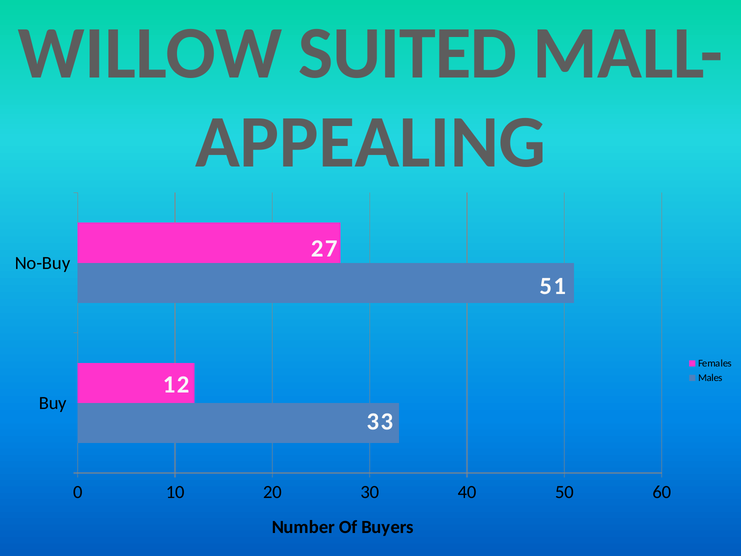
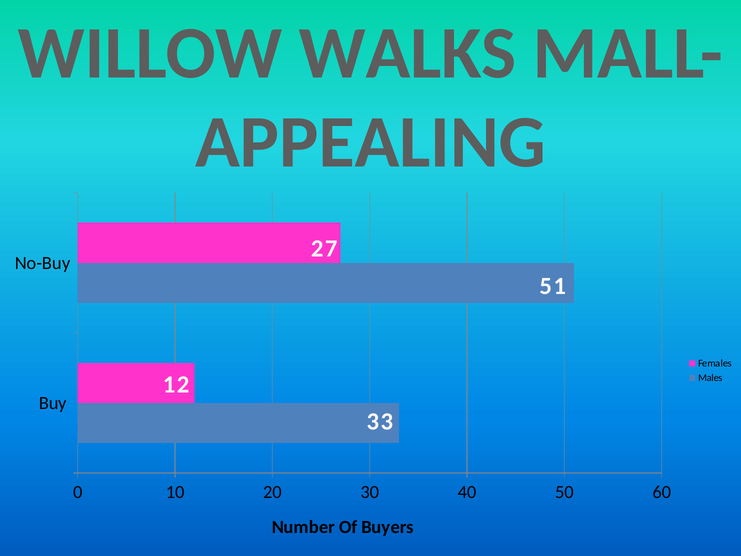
SUITED: SUITED -> WALKS (408, 53)
